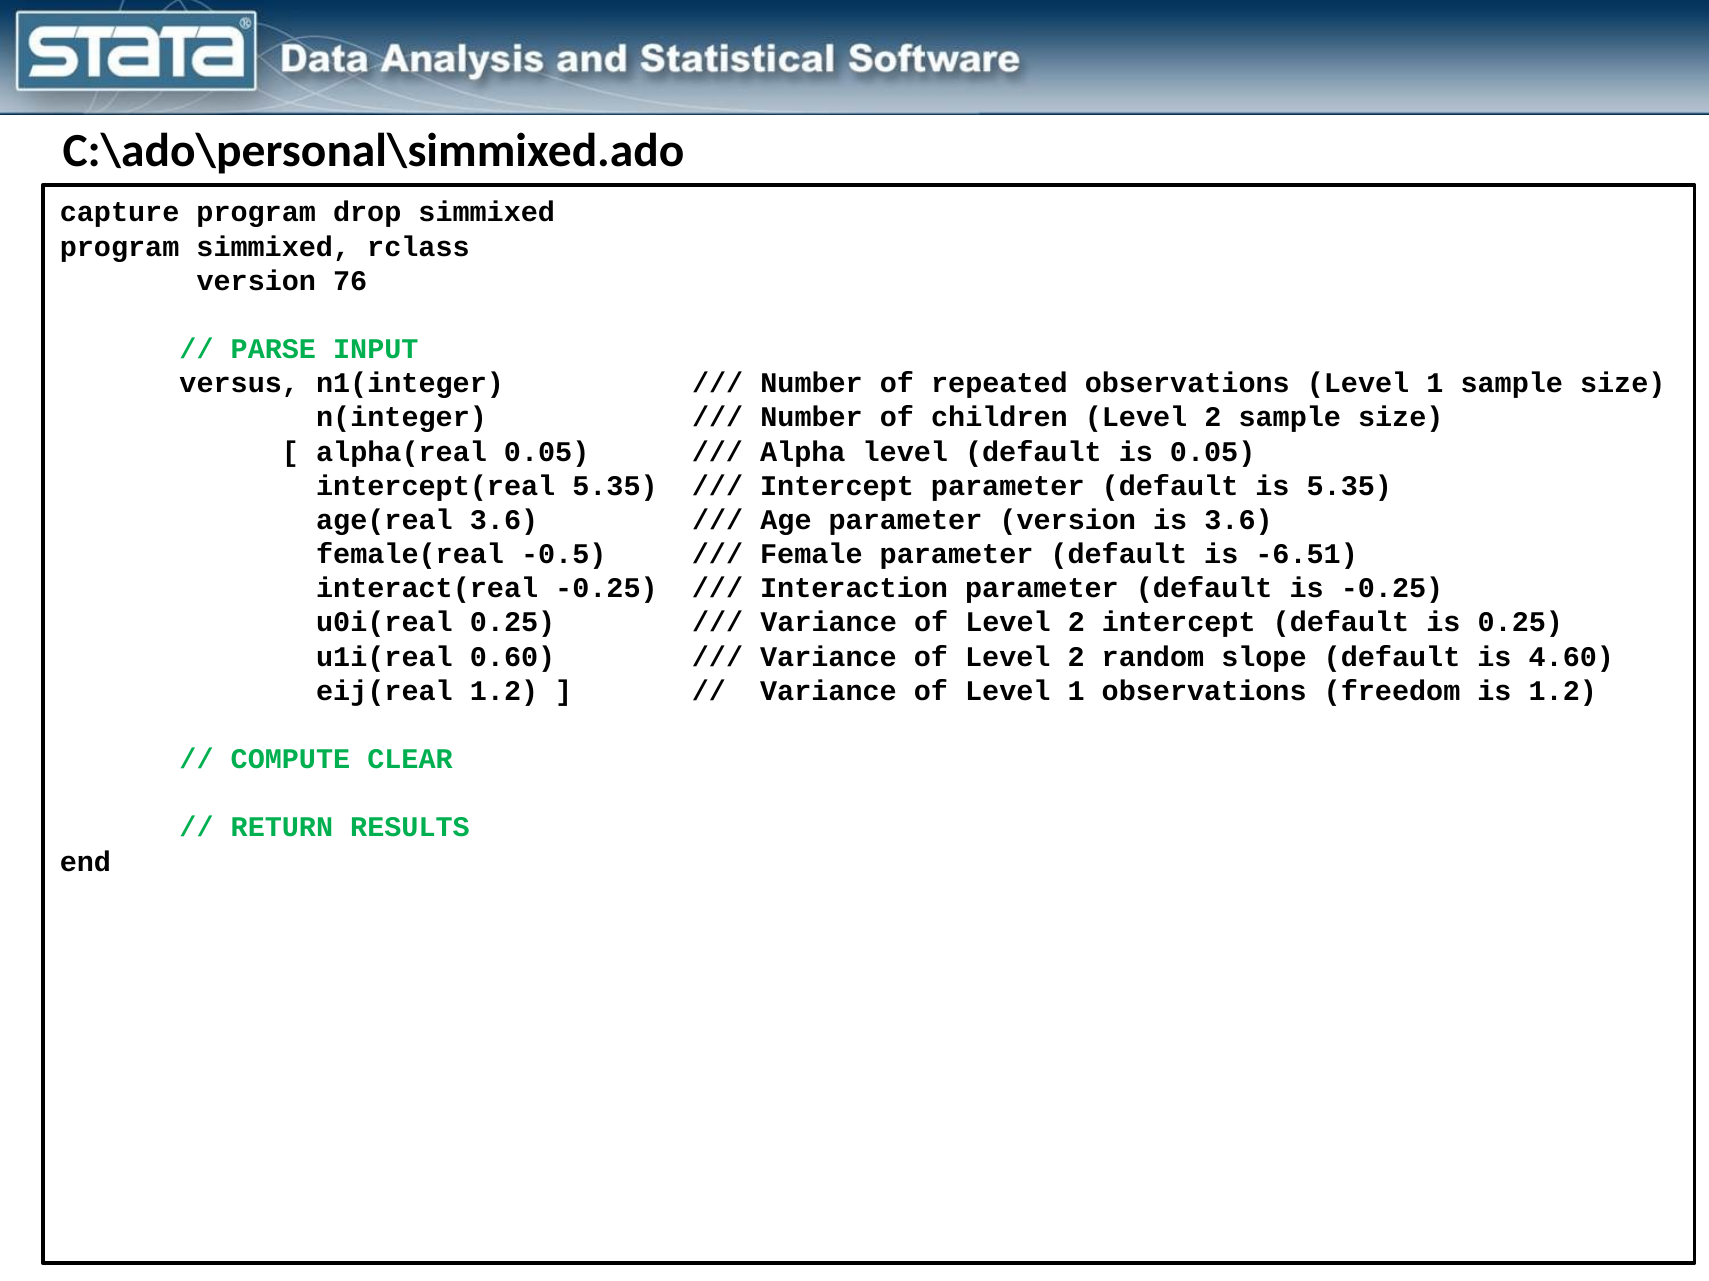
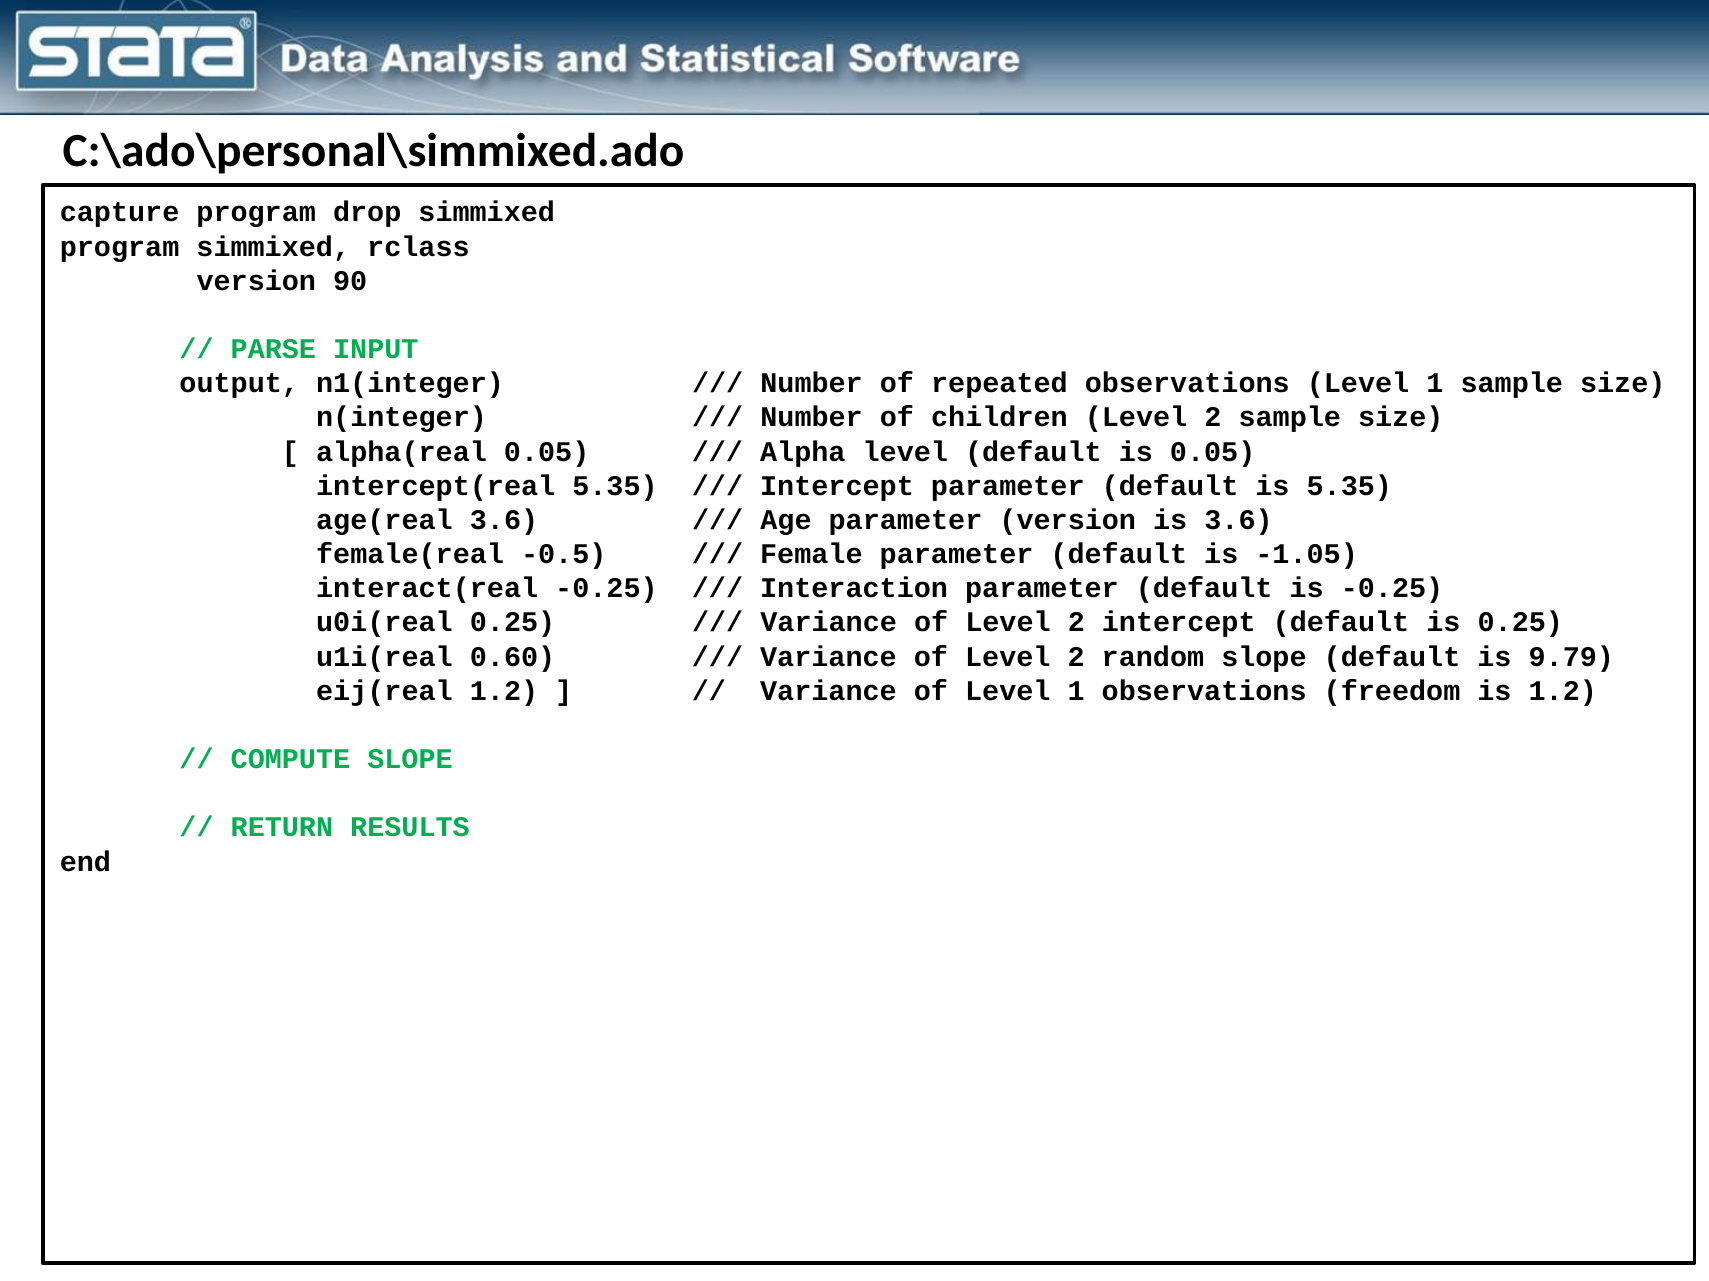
76: 76 -> 90 (350, 281)
versus: versus -> output (239, 384)
-6.51: -6.51 -> -1.05 (1307, 555)
4.60: 4.60 -> 9.79 (1571, 657)
COMPUTE CLEAR: CLEAR -> SLOPE (410, 760)
